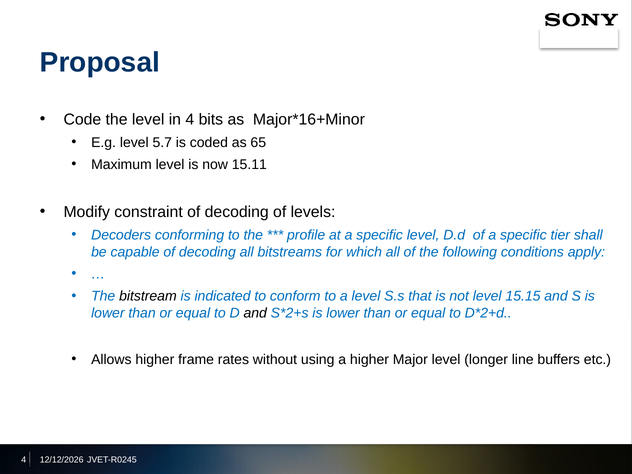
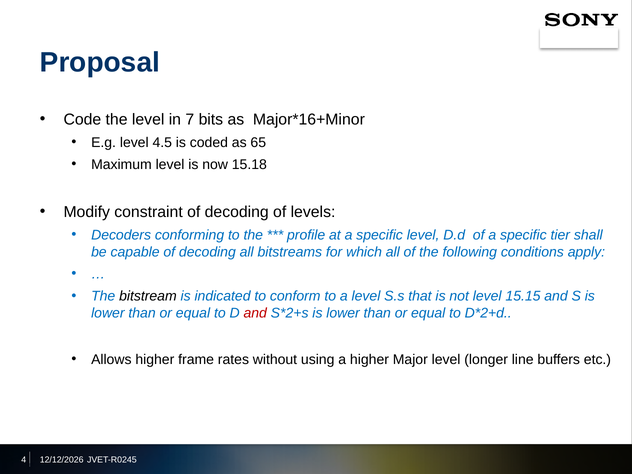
in 4: 4 -> 7 (190, 119)
5.7: 5.7 -> 4.5 (162, 142)
15.11: 15.11 -> 15.18 (249, 165)
and colour: black -> red (255, 313)
